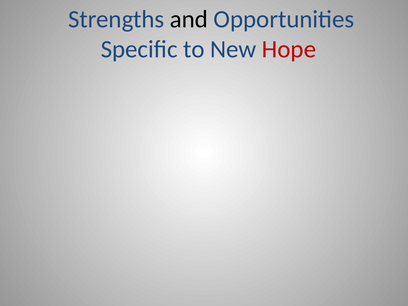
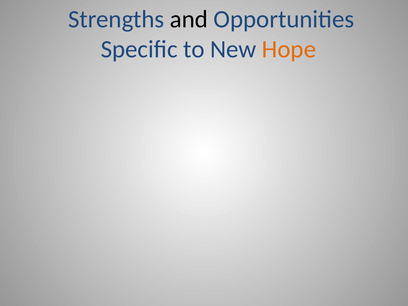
Hope colour: red -> orange (289, 49)
